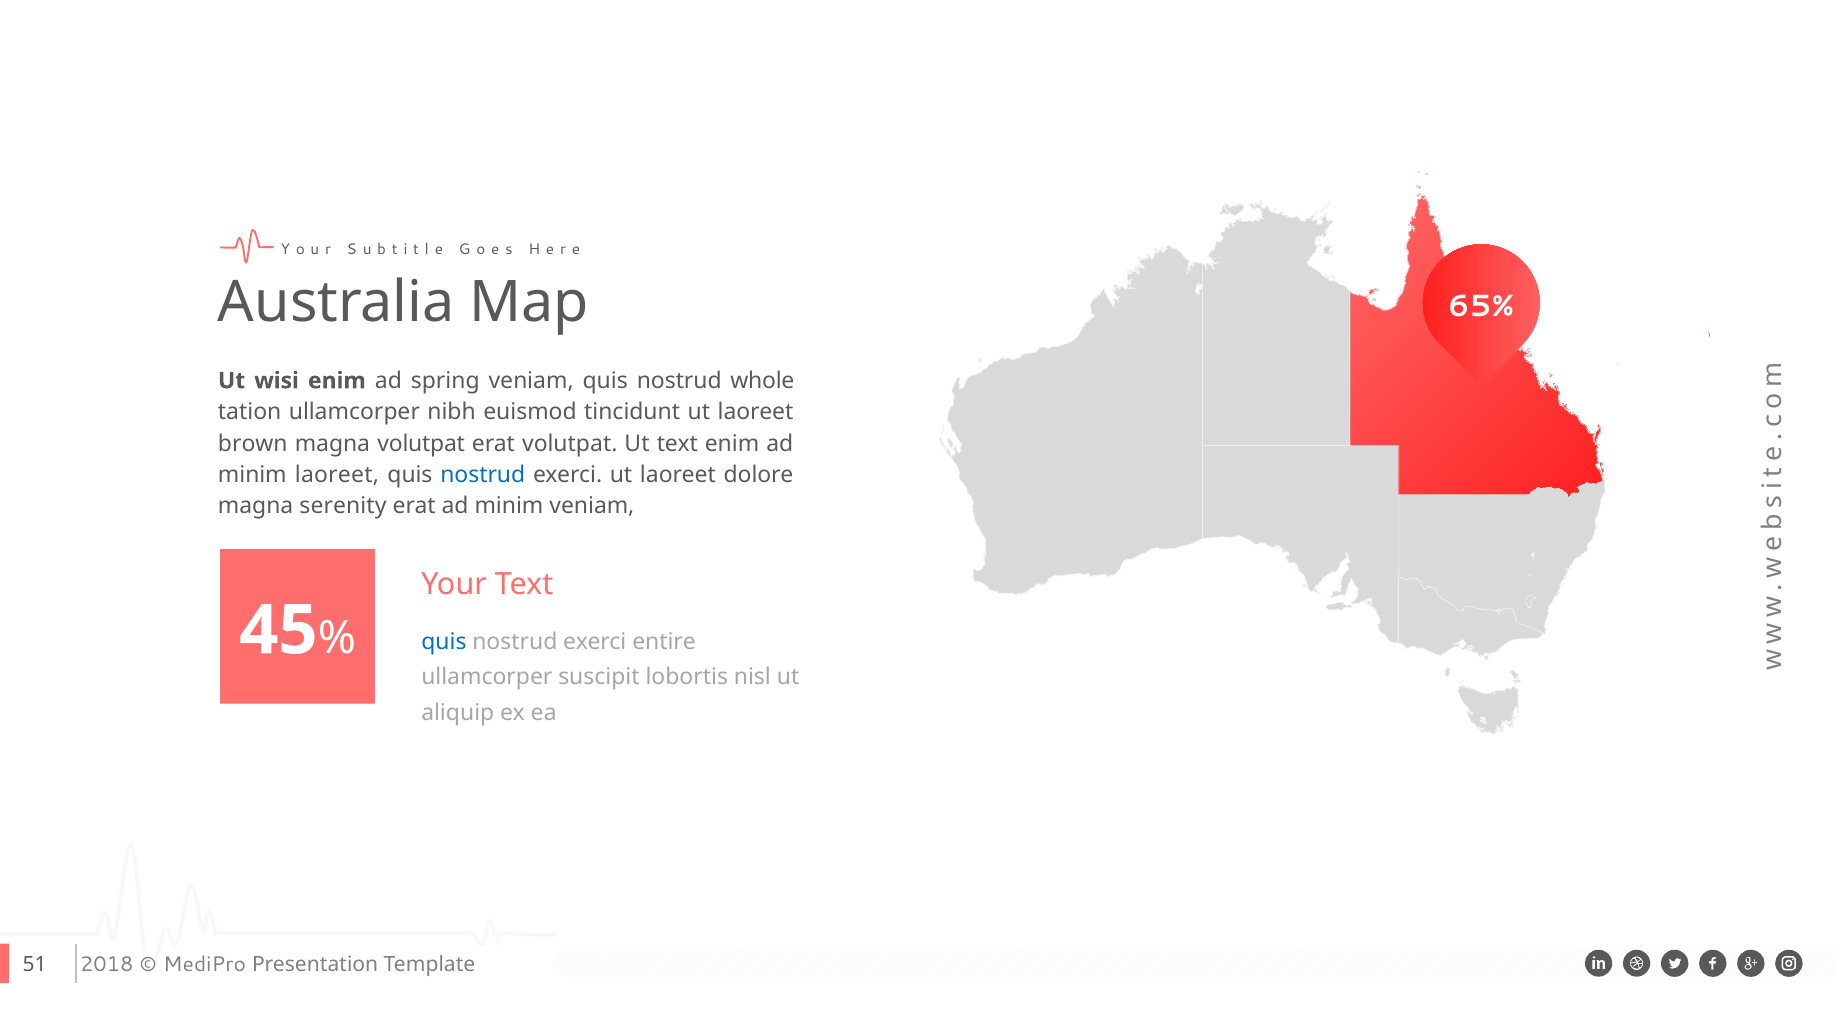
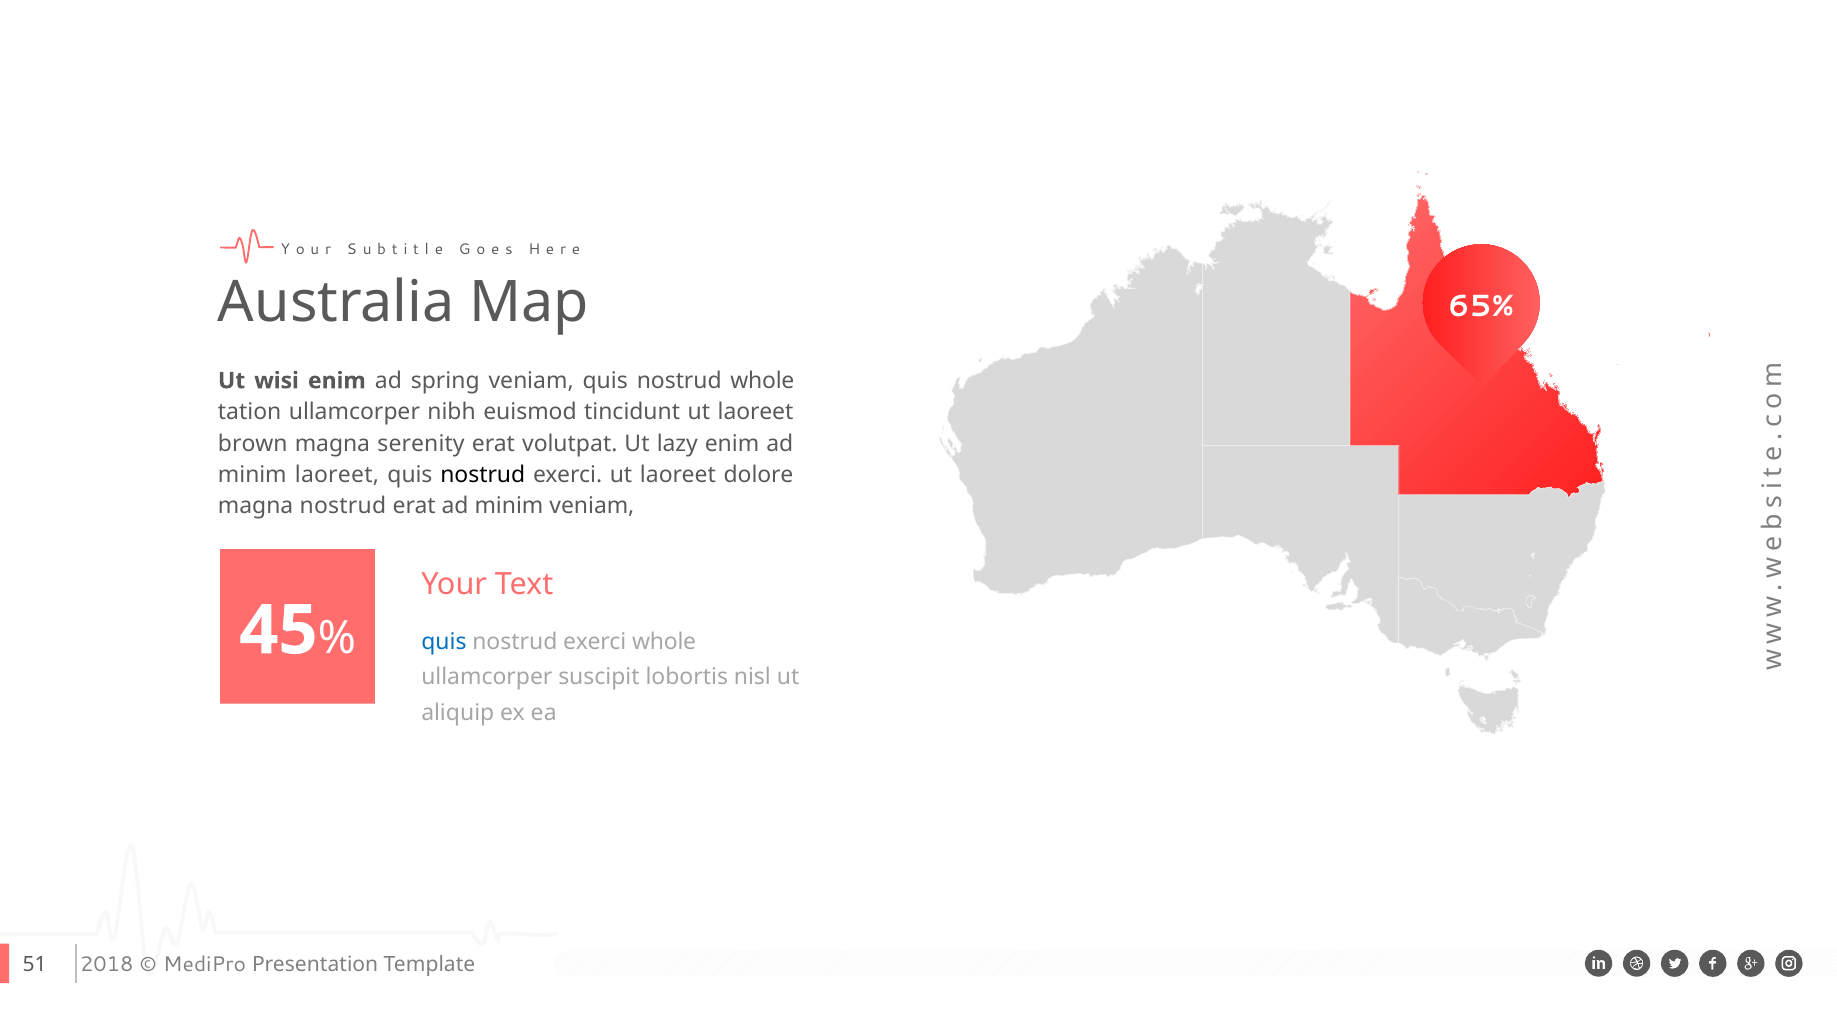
magna volutpat: volutpat -> serenity (421, 444)
Ut text: text -> lazy (677, 444)
nostrud colour: blue -> black (483, 475)
magna serenity: serenity -> nostrud (343, 506)
exerci entire: entire -> whole (664, 642)
